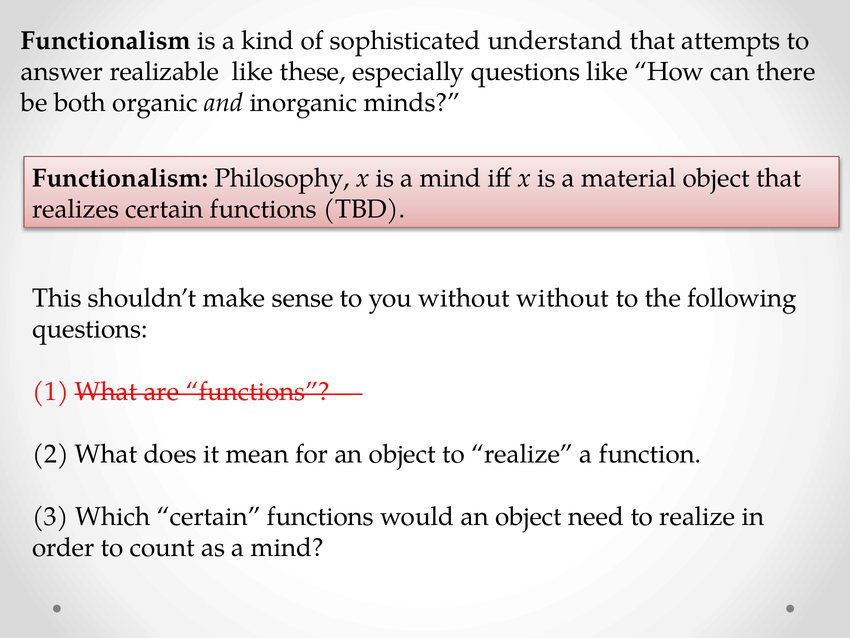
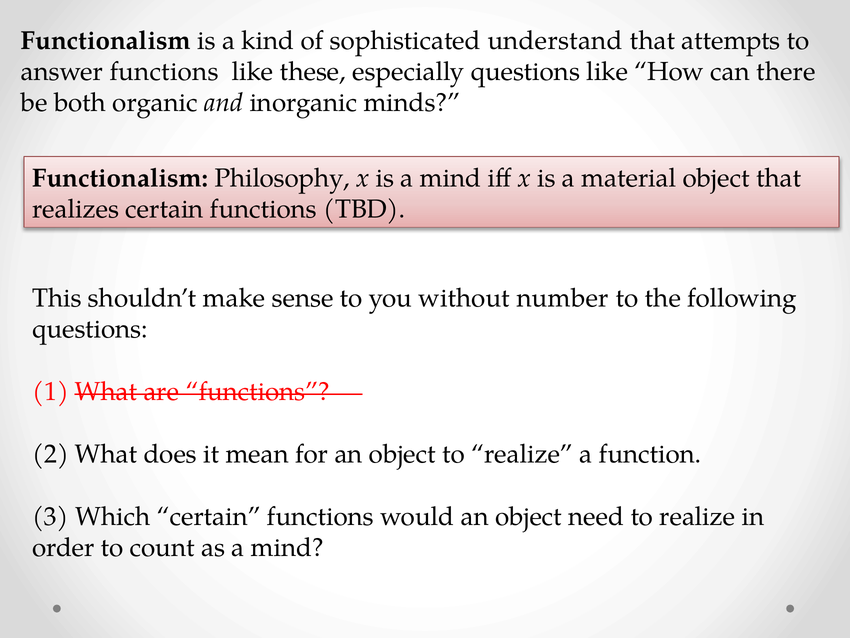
answer realizable: realizable -> functions (164, 72)
without without: without -> number (563, 298)
